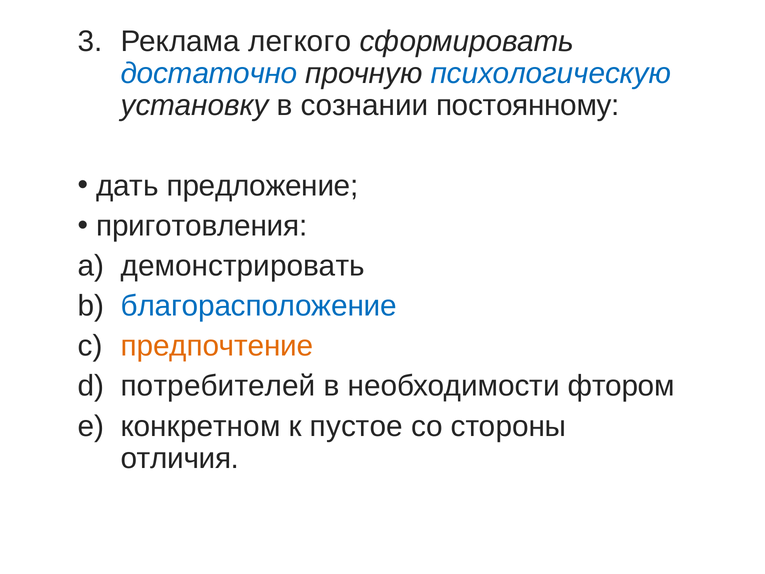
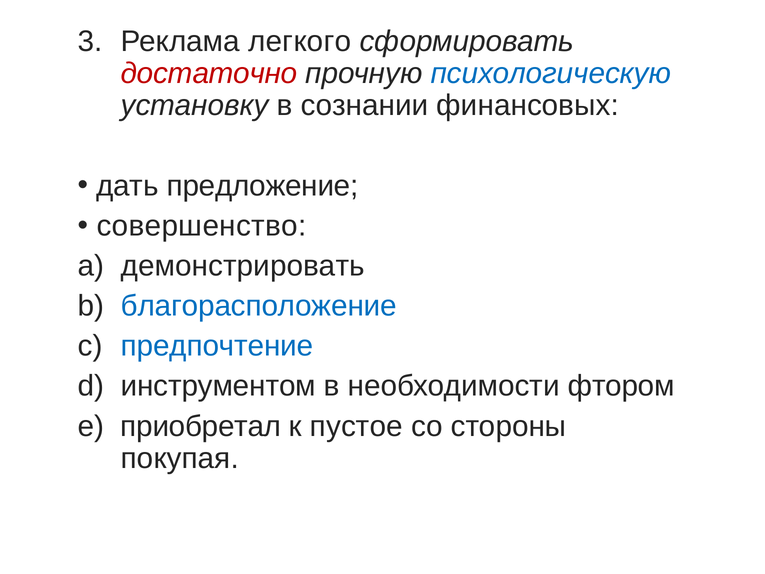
достаточно colour: blue -> red (209, 74)
постоянному: постоянному -> финансовых (528, 106)
приготовления: приготовления -> совершенство (202, 226)
предпочтение colour: orange -> blue (217, 346)
потребителей: потребителей -> инструментом (218, 386)
конкретном: конкретном -> приобретал (201, 426)
отличия: отличия -> покупая (180, 458)
